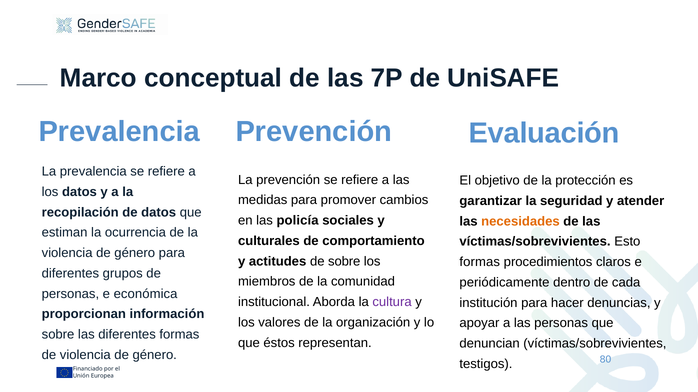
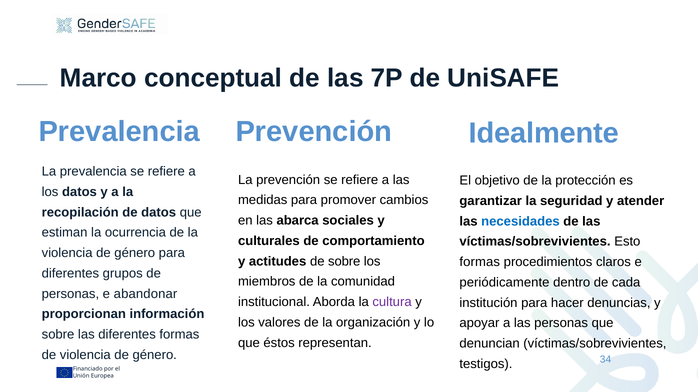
Evaluación: Evaluación -> Idealmente (544, 133)
policía: policía -> abarca (298, 221)
necesidades colour: orange -> blue (520, 222)
económica: económica -> abandonar (146, 294)
80: 80 -> 34 (606, 360)
